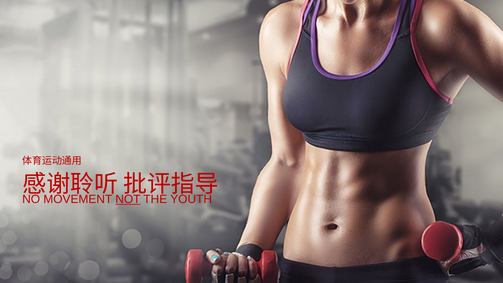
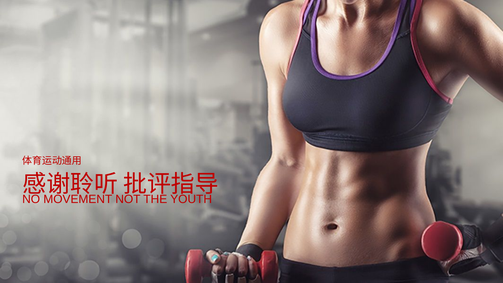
NOT underline: present -> none (128, 199)
